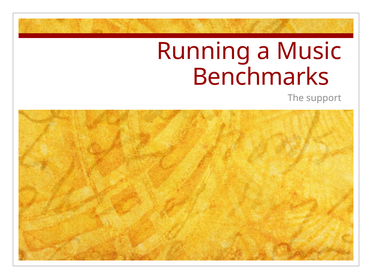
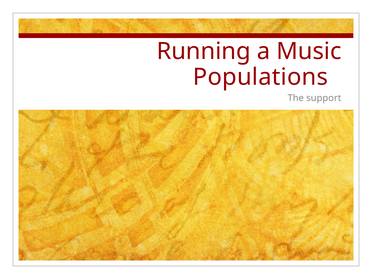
Benchmarks: Benchmarks -> Populations (261, 77)
